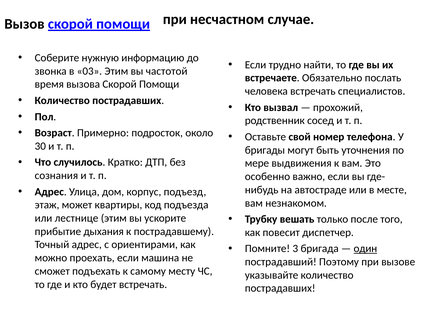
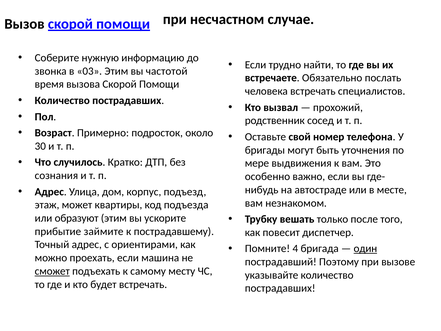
лестнице: лестнице -> образуют (77, 218)
дыхания: дыхания -> займите (104, 231)
3: 3 -> 4 (295, 248)
сможет underline: none -> present (52, 271)
